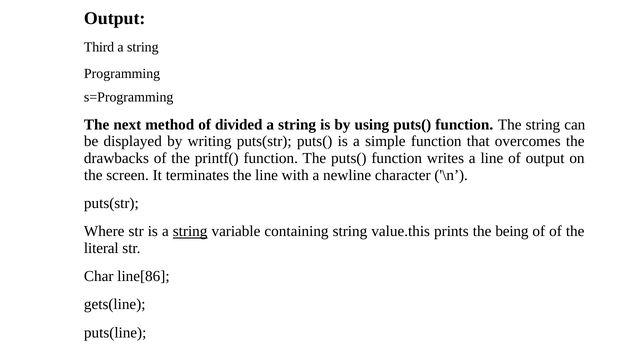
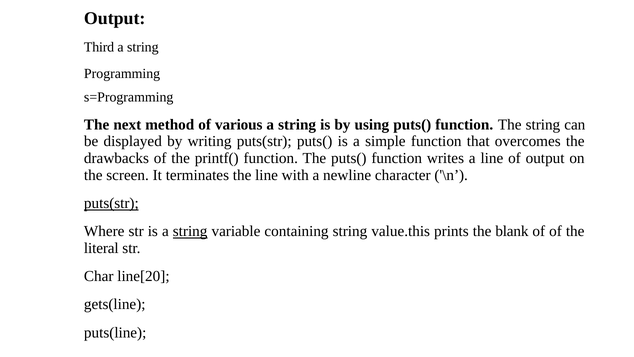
divided: divided -> various (239, 124)
puts(str underline: none -> present (111, 203)
being: being -> blank (512, 231)
line[86: line[86 -> line[20 (143, 276)
